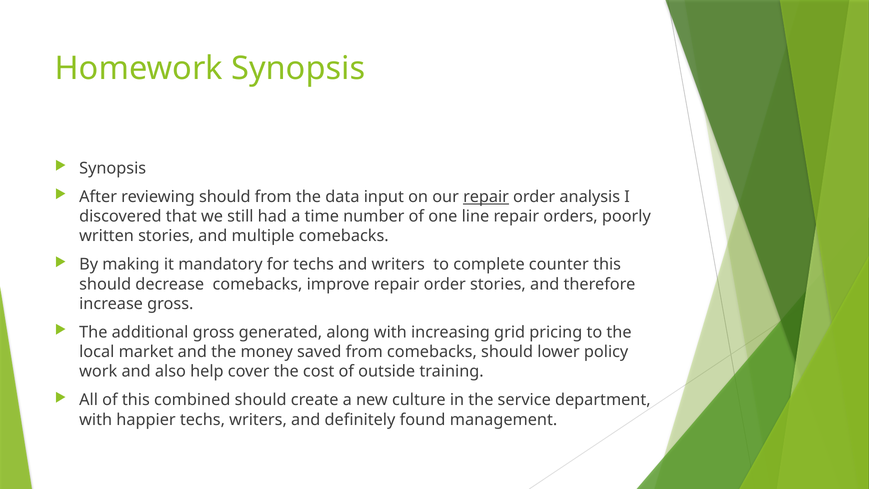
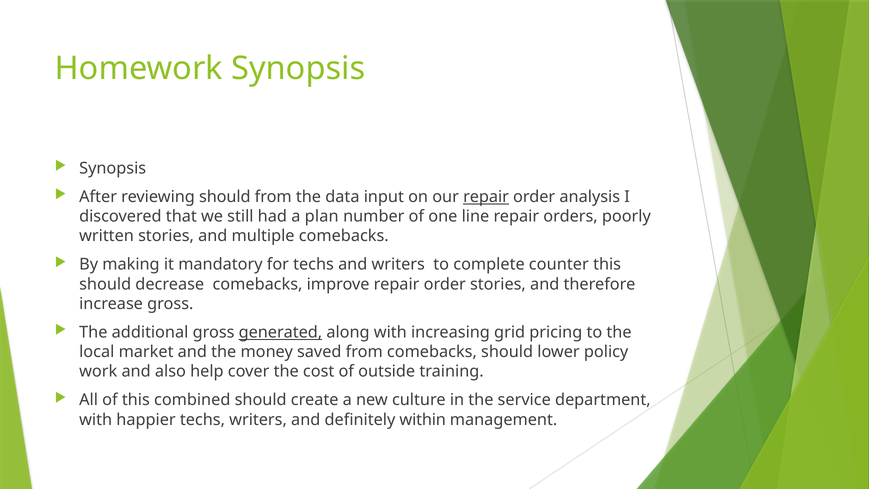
time: time -> plan (322, 216)
generated underline: none -> present (280, 332)
found: found -> within (423, 419)
